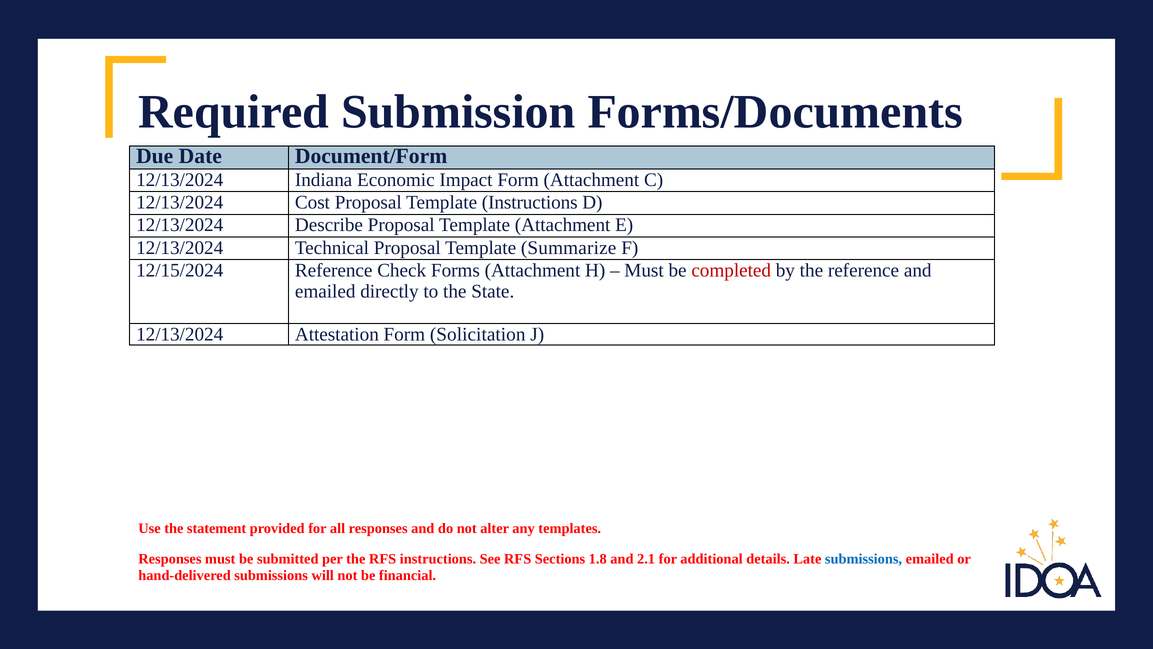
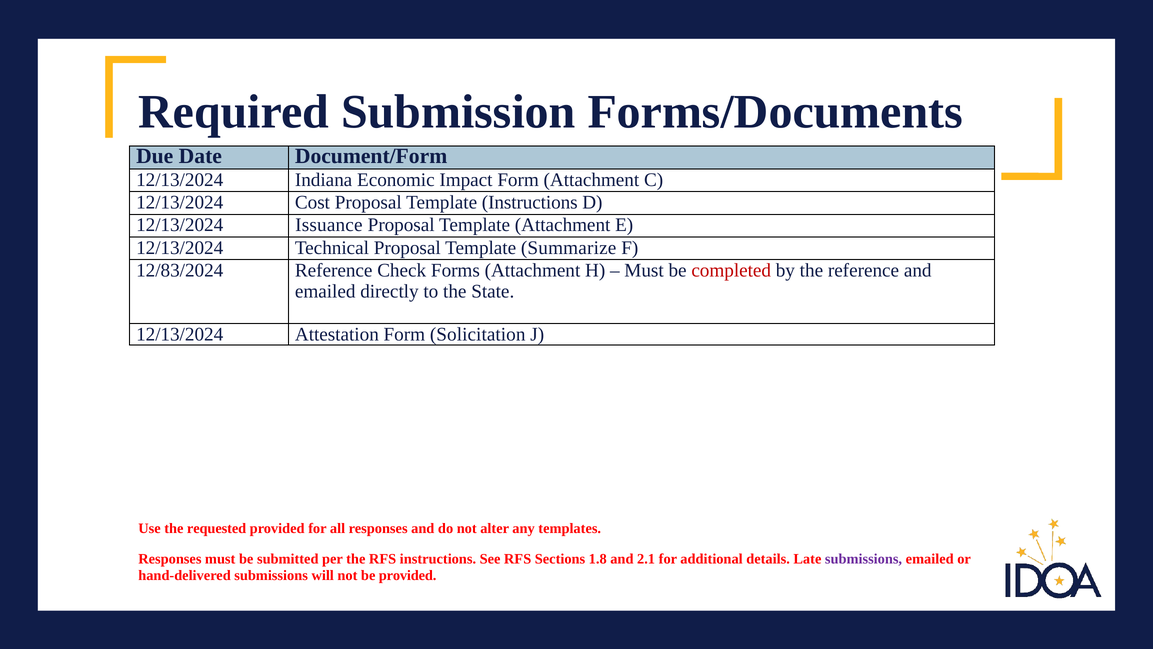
Describe: Describe -> Issuance (329, 225)
12/15/2024: 12/15/2024 -> 12/83/2024 (180, 270)
statement: statement -> requested (217, 528)
submissions colour: blue -> purple (864, 559)
be financial: financial -> provided (408, 575)
